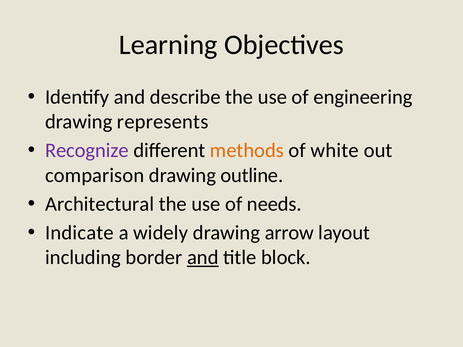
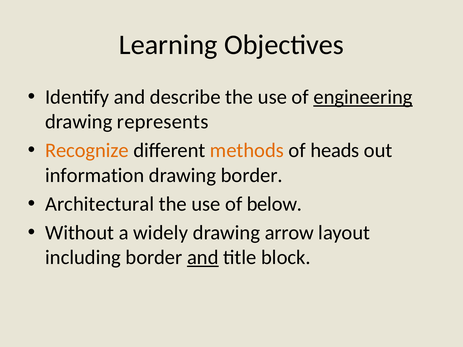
engineering underline: none -> present (363, 97)
Recognize colour: purple -> orange (87, 151)
white: white -> heads (335, 151)
comparison: comparison -> information (95, 175)
drawing outline: outline -> border (252, 175)
needs: needs -> below (274, 204)
Indicate: Indicate -> Without (80, 233)
